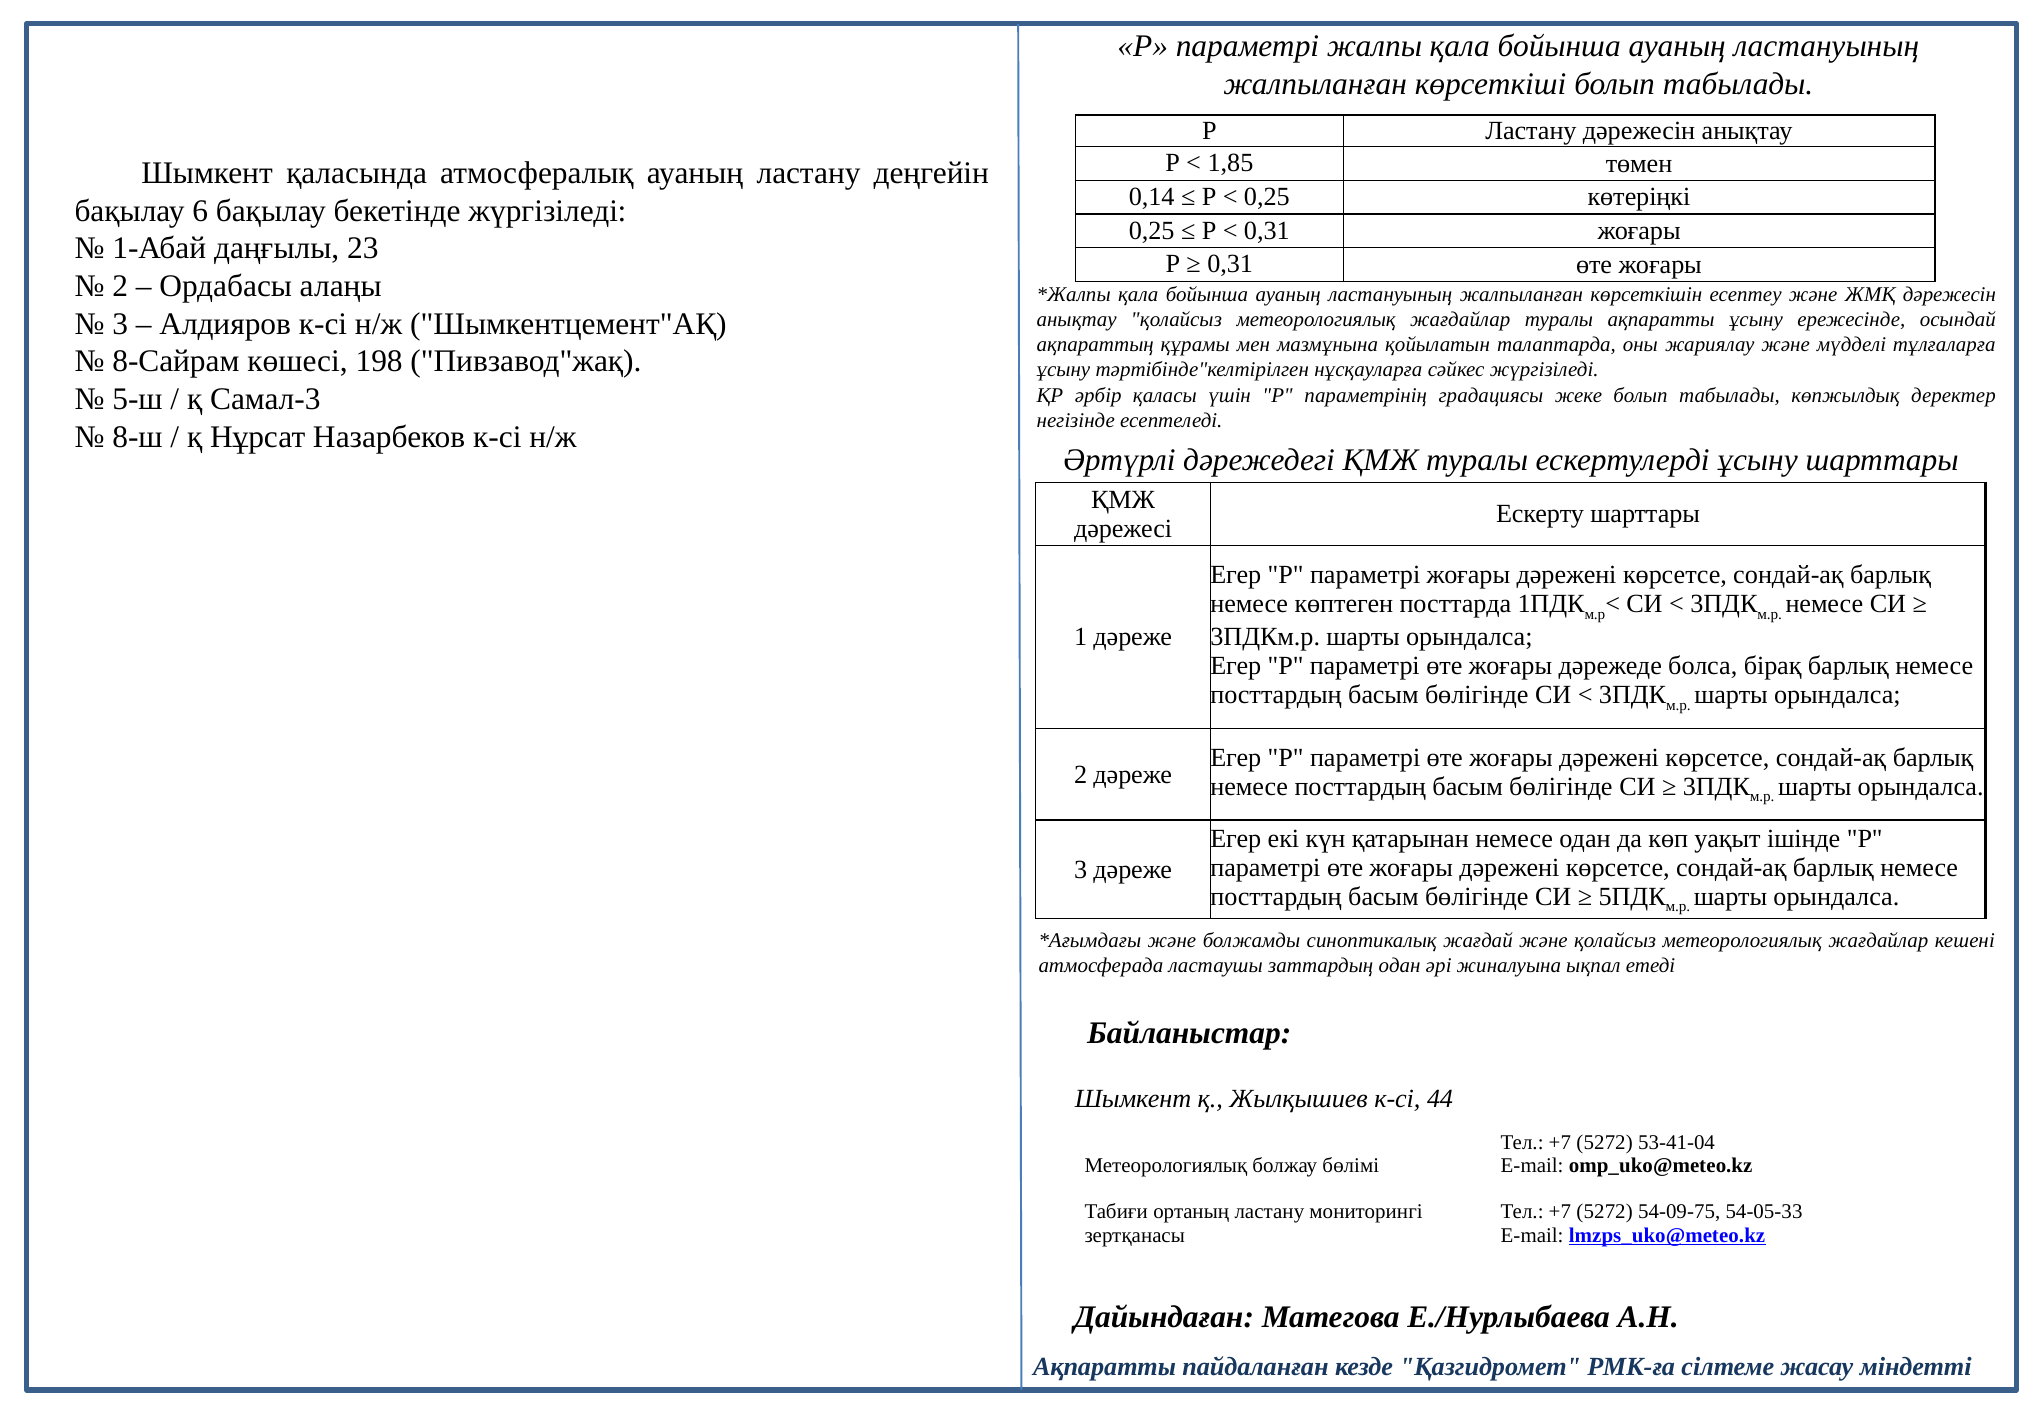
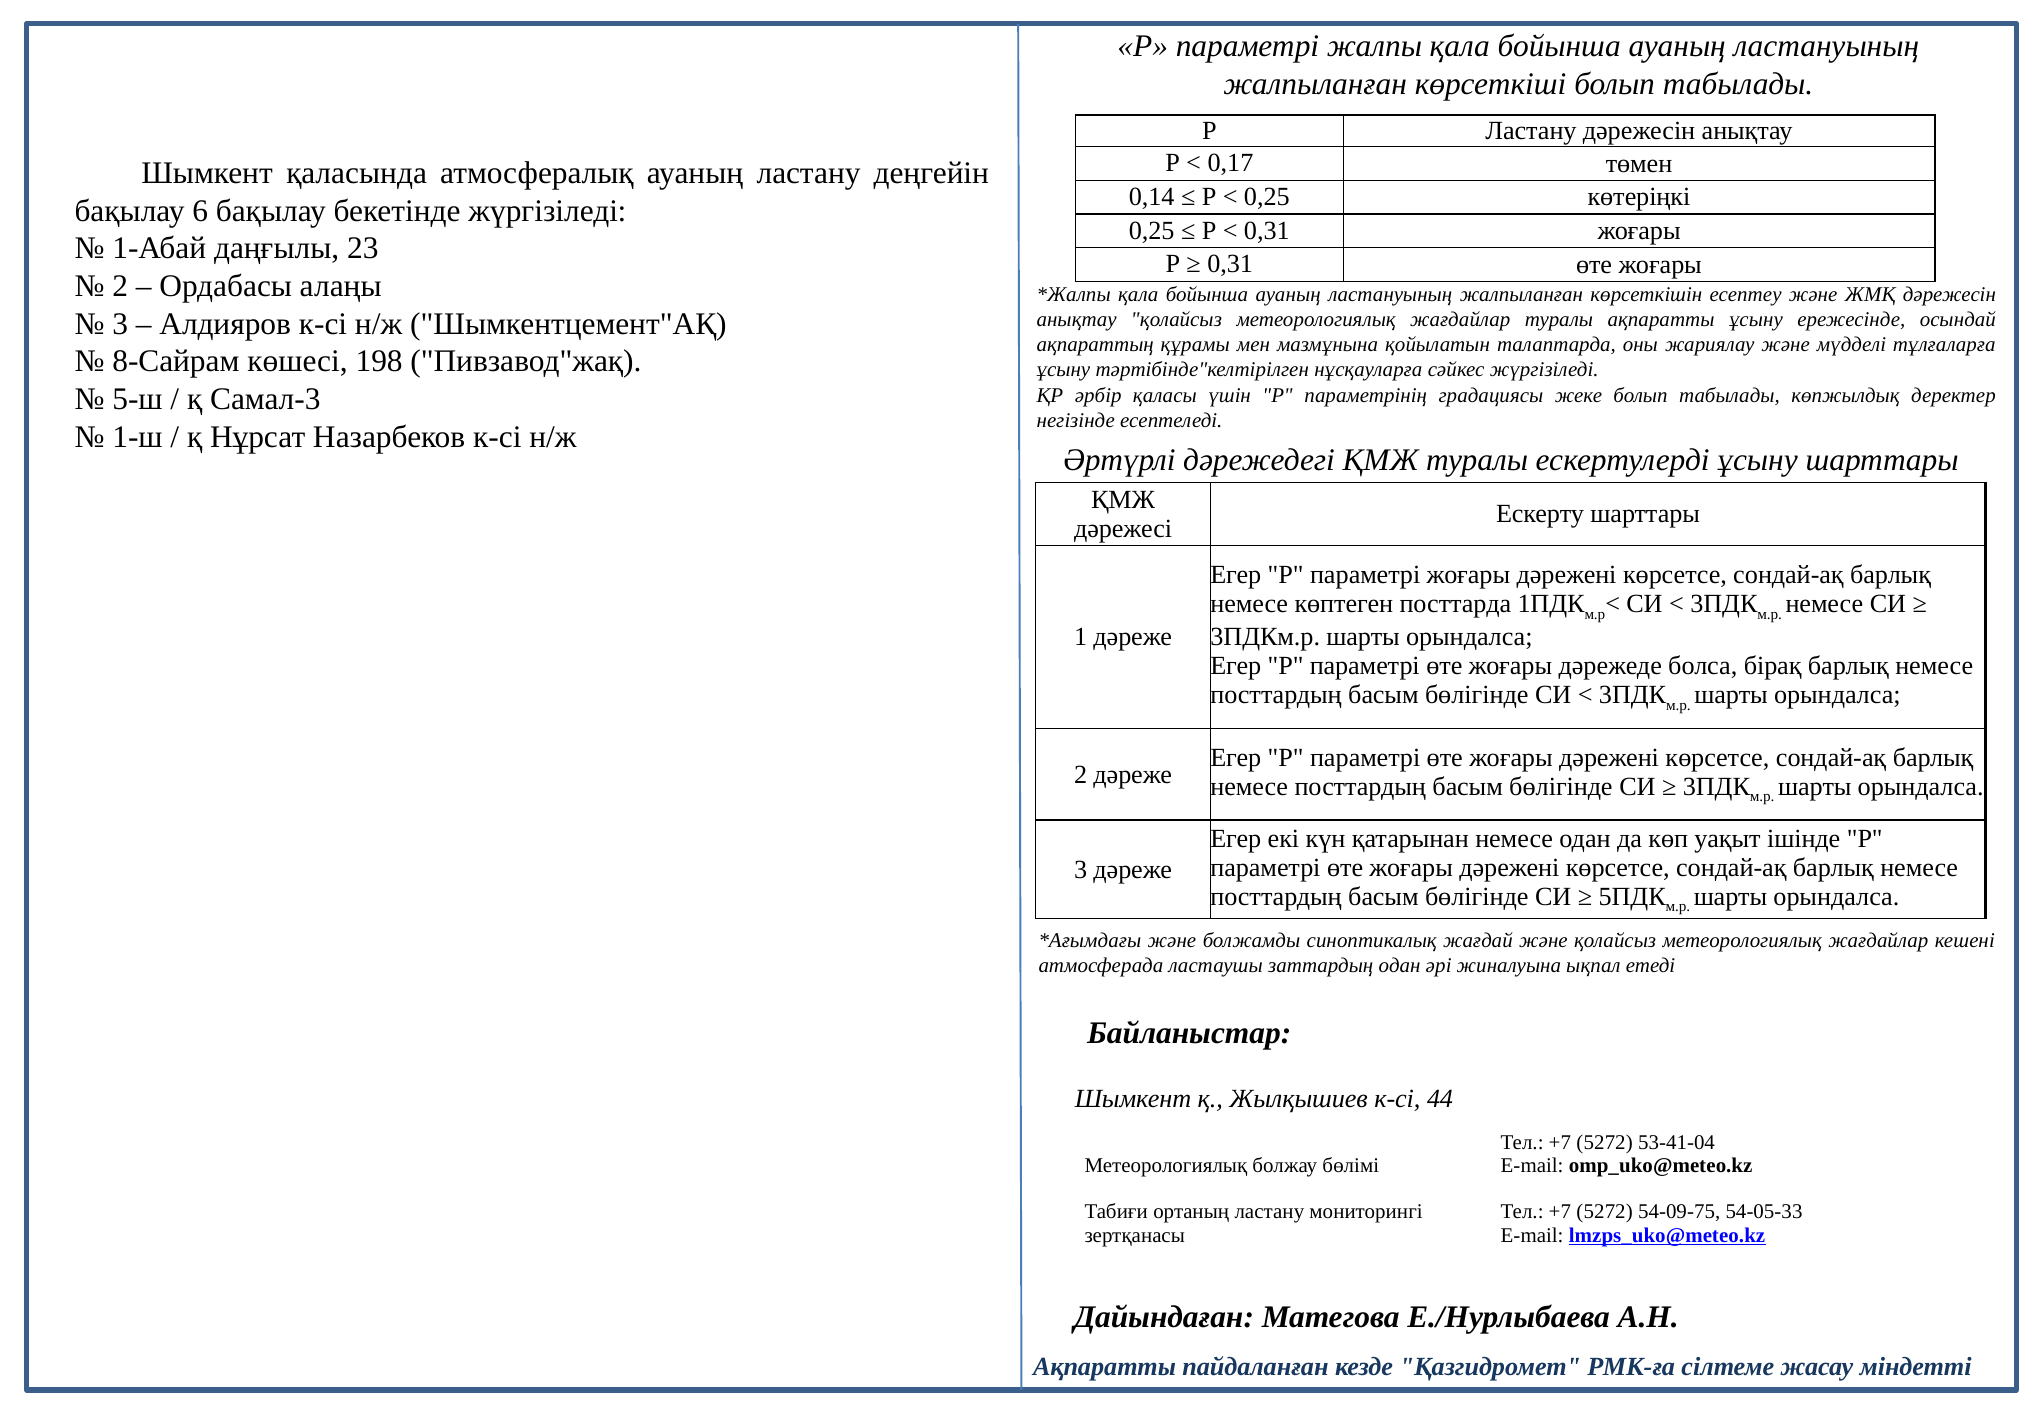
1,85: 1,85 -> 0,17 (1230, 163)
8-ш: 8-ш -> 1-ш (138, 437)
